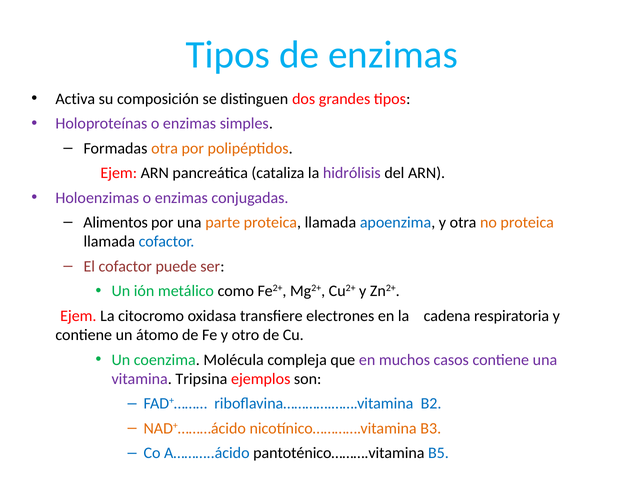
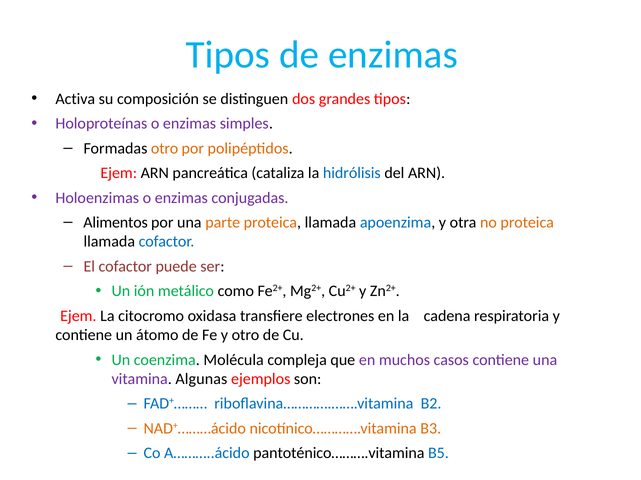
Formadas otra: otra -> otro (165, 149)
hidrólisis colour: purple -> blue (352, 173)
Tripsina: Tripsina -> Algunas (201, 380)
